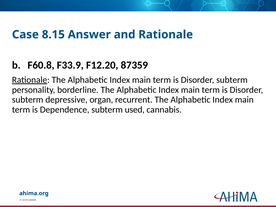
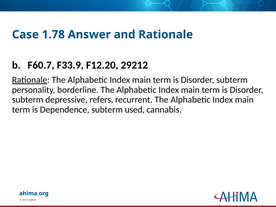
8.15: 8.15 -> 1.78 (53, 35)
F60.8: F60.8 -> F60.7 (41, 65)
87359: 87359 -> 29212 (134, 65)
organ: organ -> refers (101, 100)
